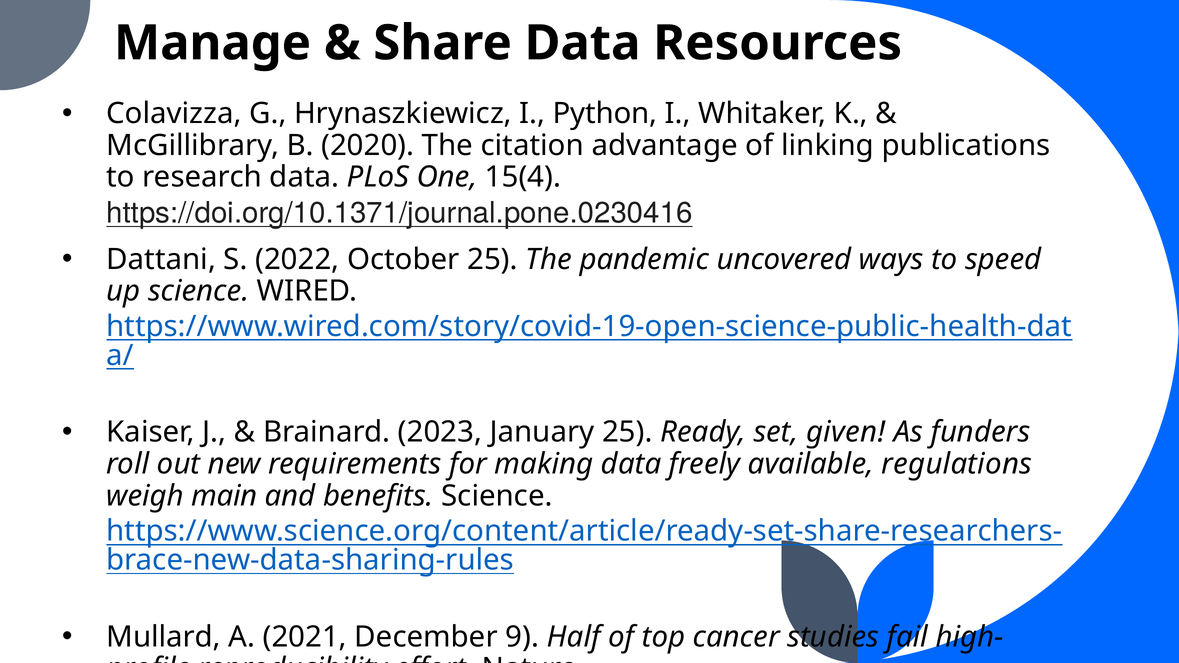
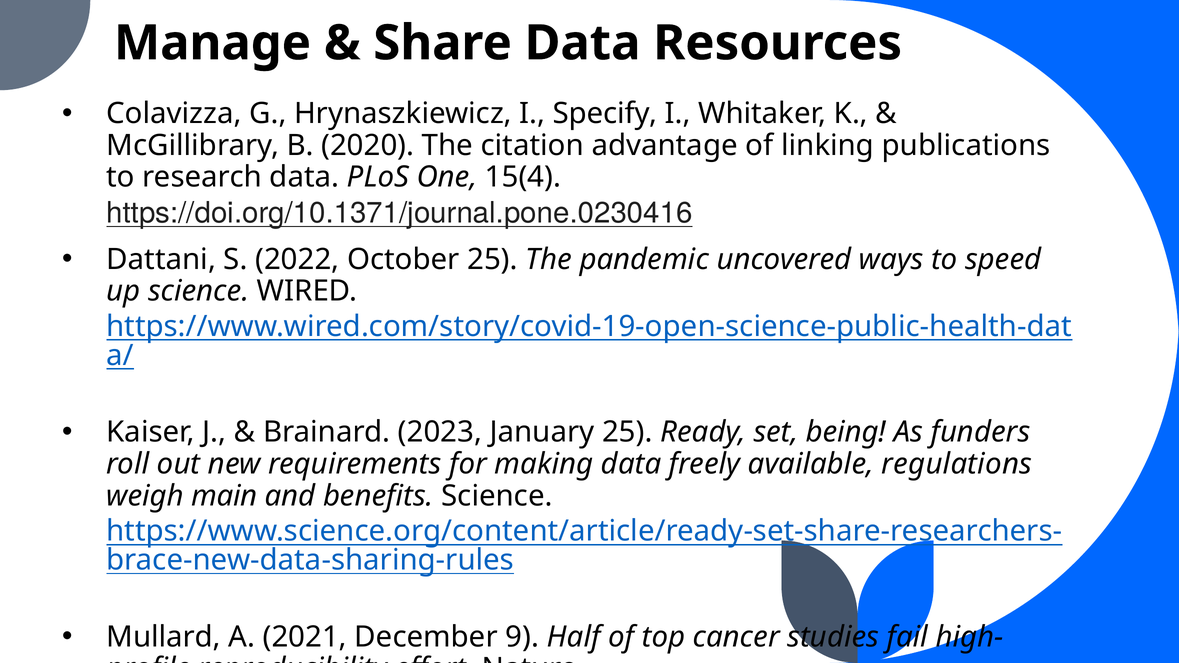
Python: Python -> Specify (605, 114)
given: given -> being (846, 432)
